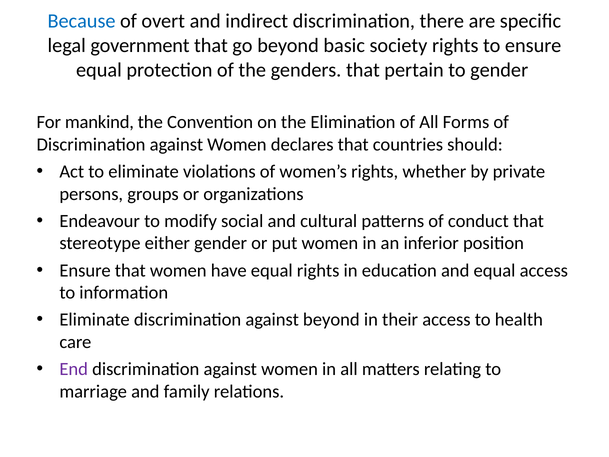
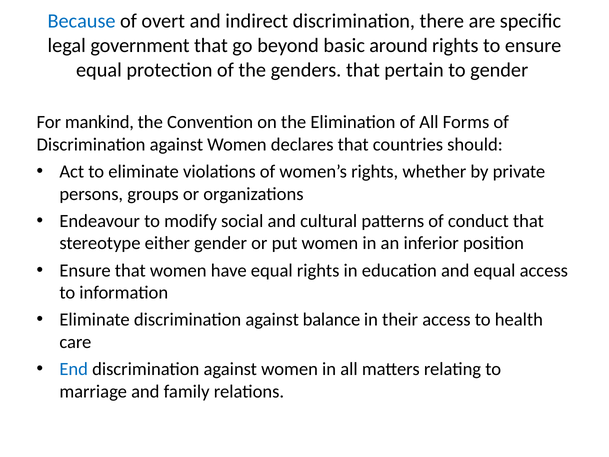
society: society -> around (399, 46)
against beyond: beyond -> balance (331, 320)
End colour: purple -> blue (74, 369)
